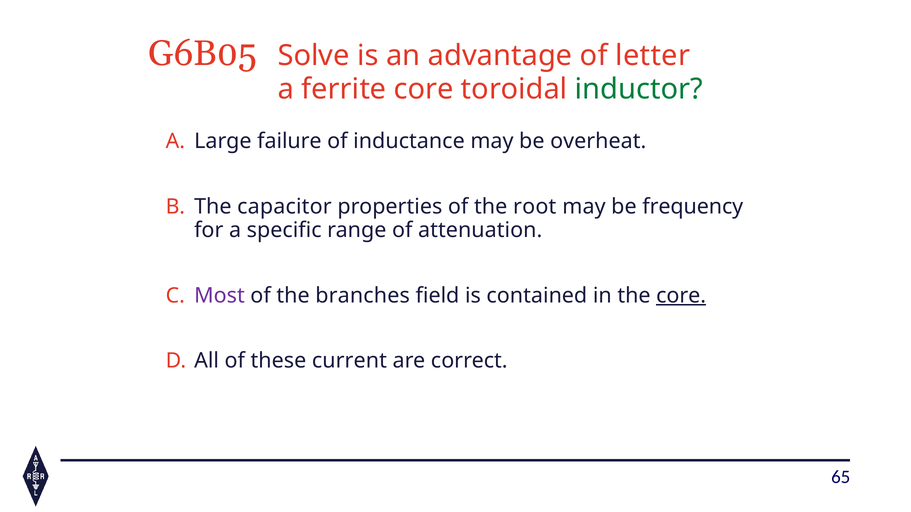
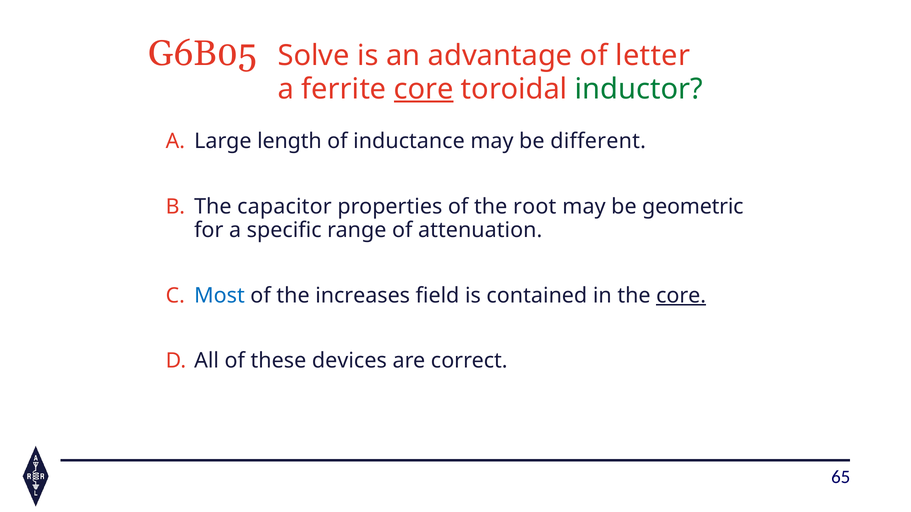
core underline: none -> present (424, 89)
failure: failure -> length (289, 141)
overheat: overheat -> different (598, 141)
frequency: frequency -> geometric (693, 207)
Most colour: purple -> blue (220, 296)
branches: branches -> increases (363, 296)
current: current -> devices (349, 361)
